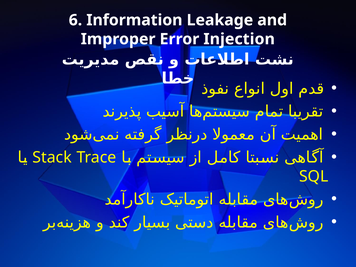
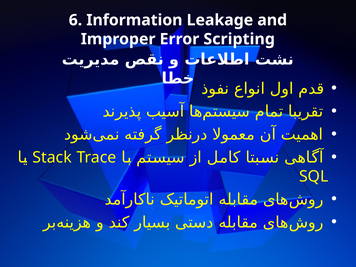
Injection: Injection -> Scripting (239, 39)
